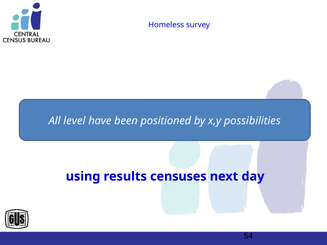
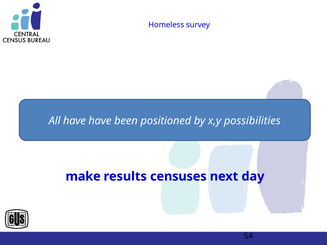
All level: level -> have (74, 121)
using: using -> make (83, 177)
